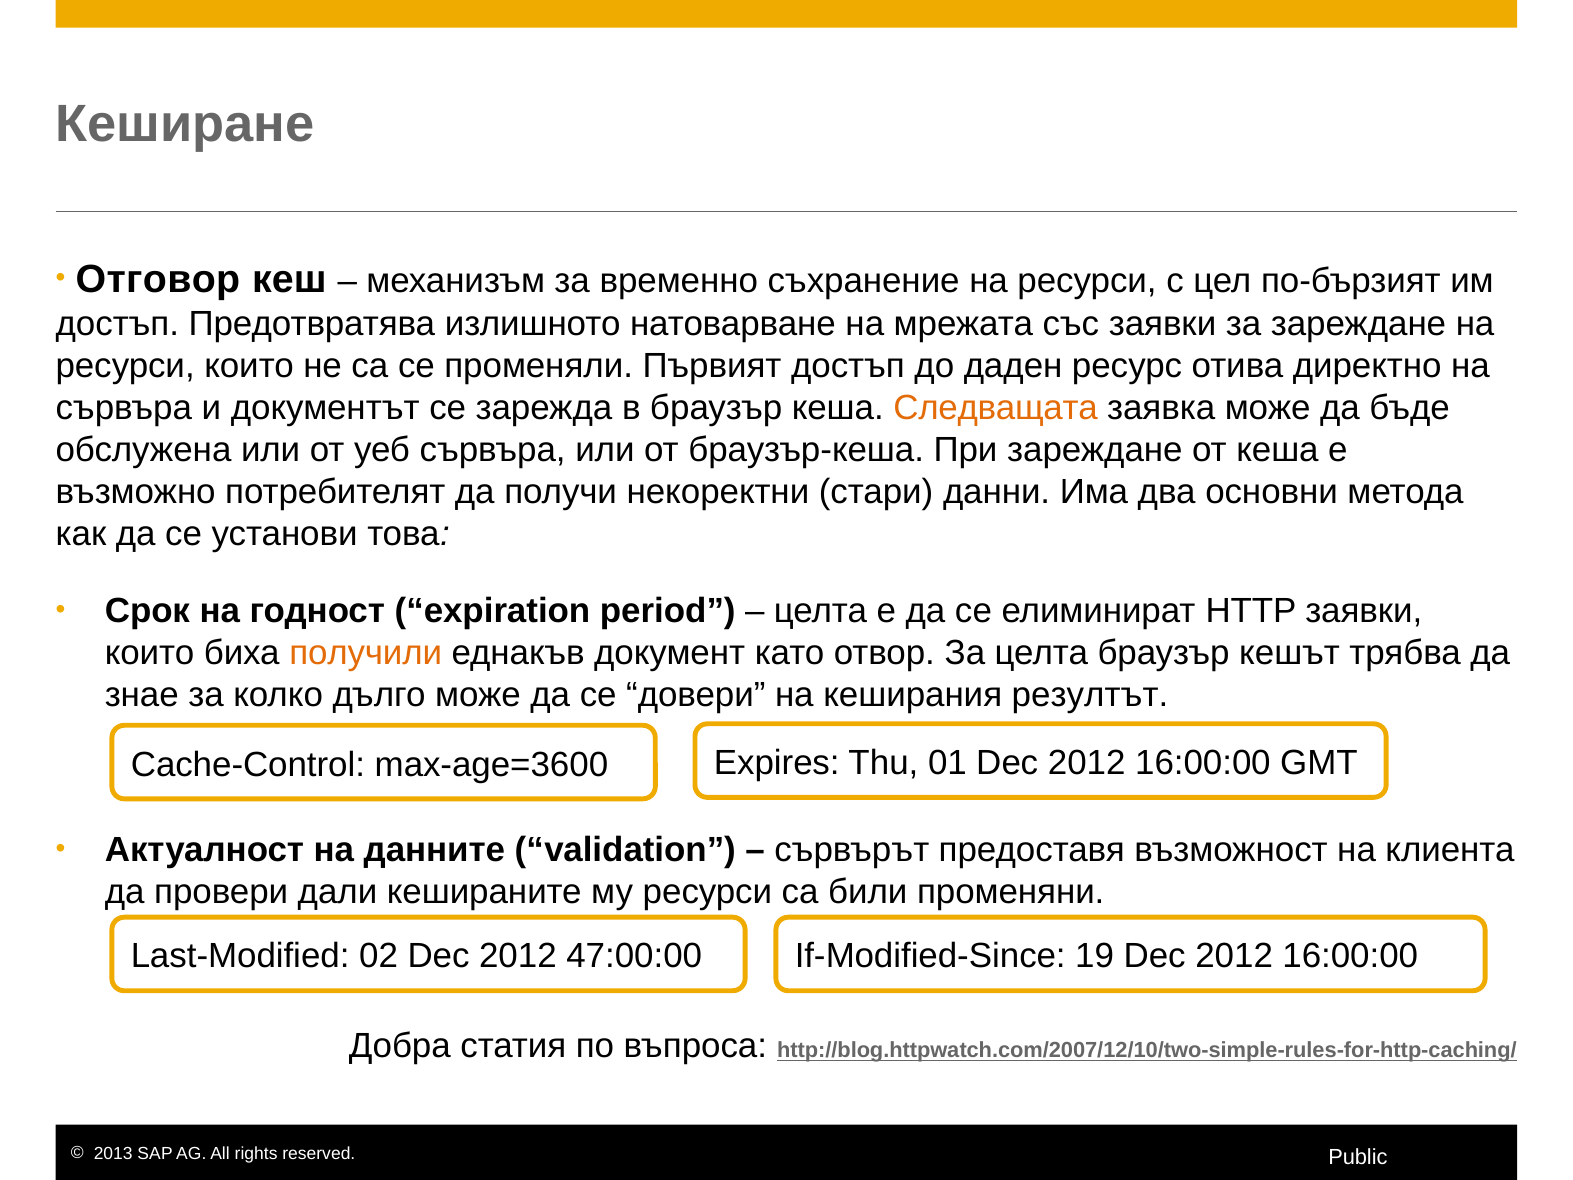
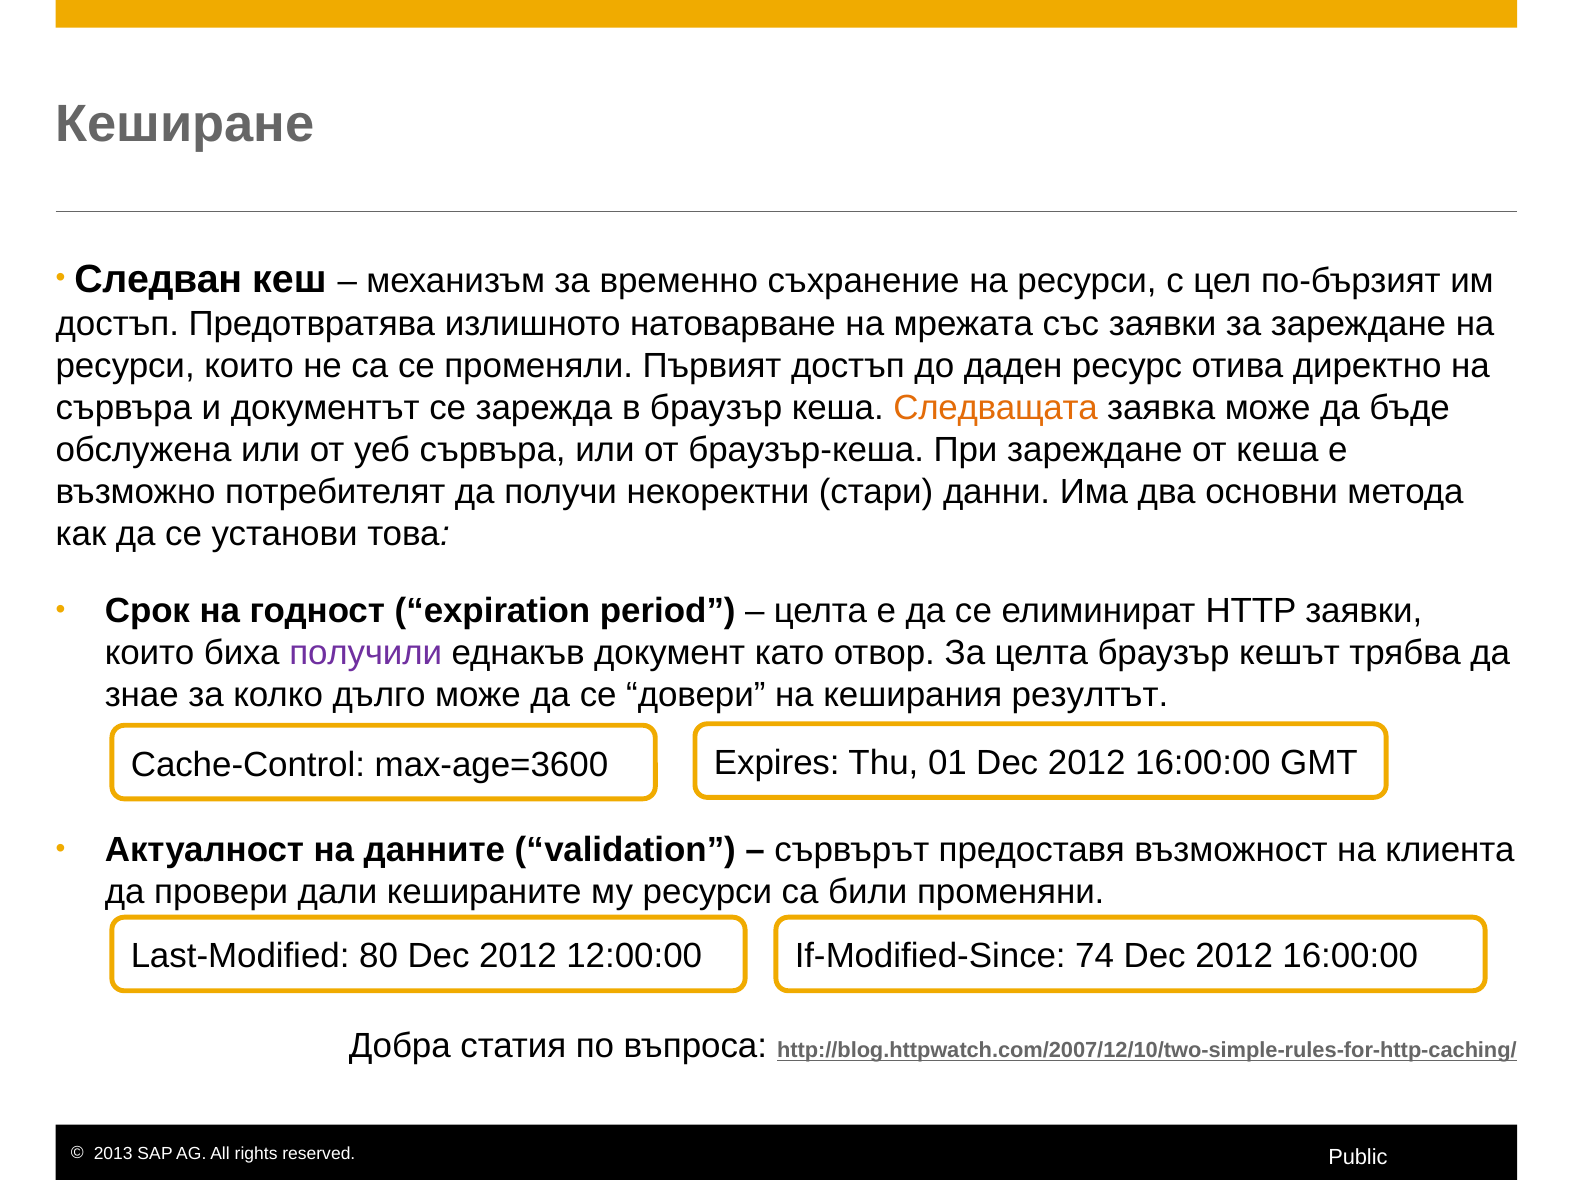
Отговор: Отговор -> Следван (158, 280)
получили colour: orange -> purple (366, 653)
02: 02 -> 80 (379, 956)
47:00:00: 47:00:00 -> 12:00:00 (634, 956)
19: 19 -> 74 (1095, 956)
